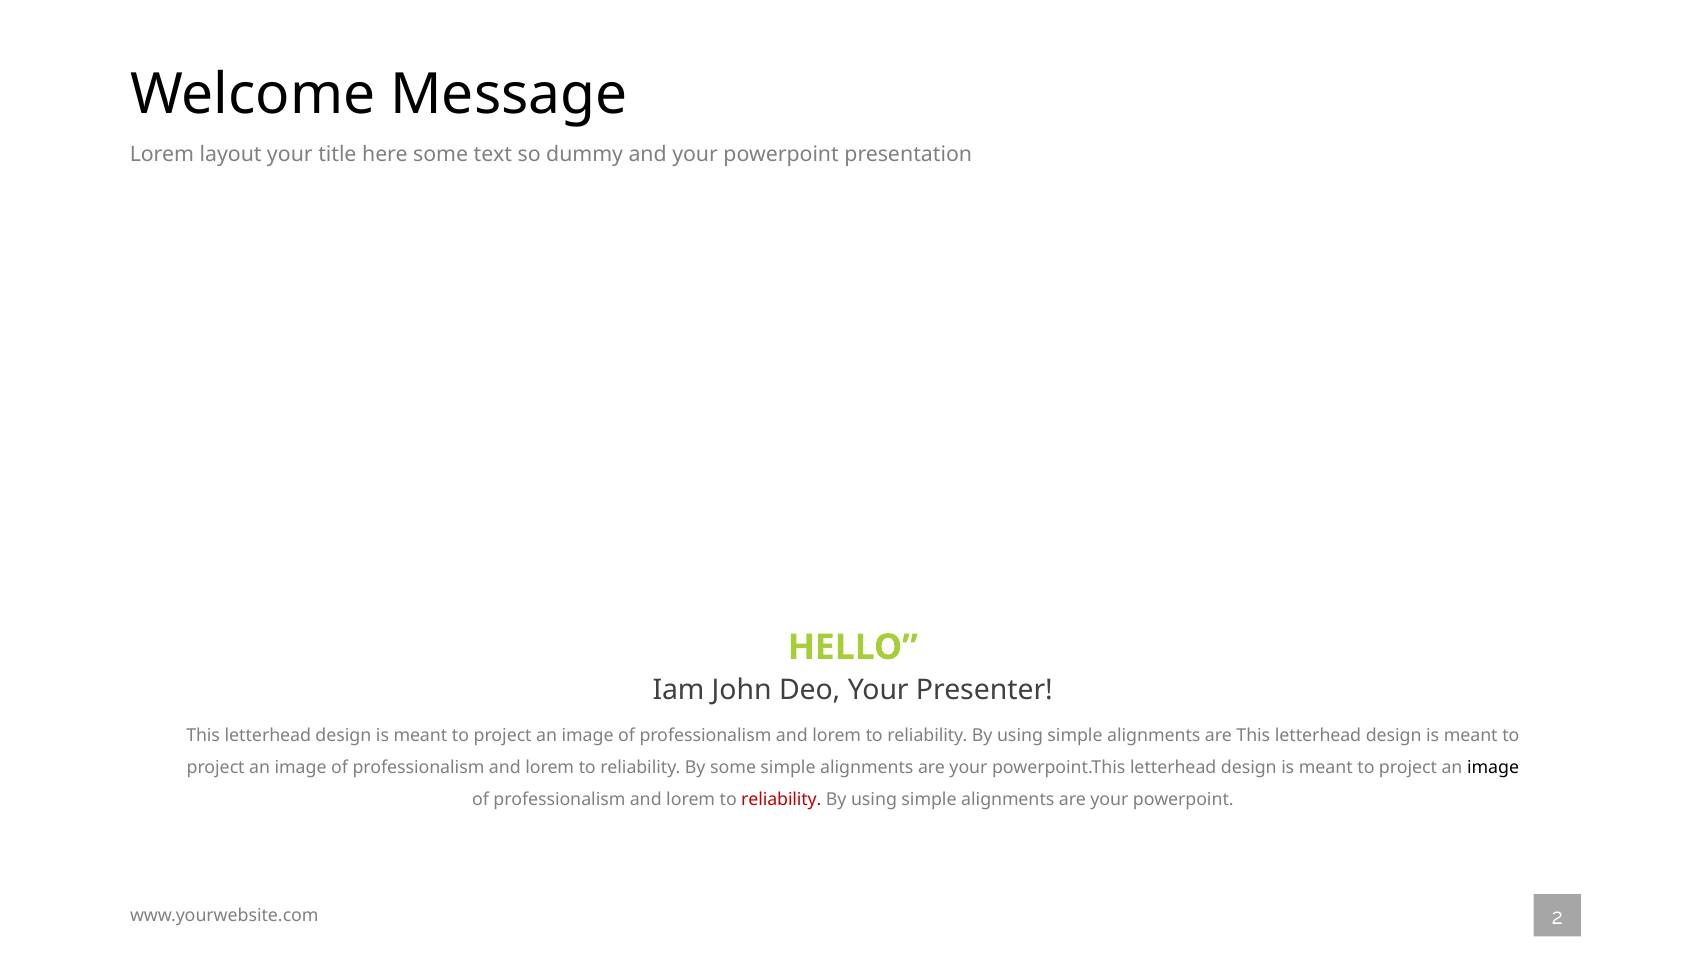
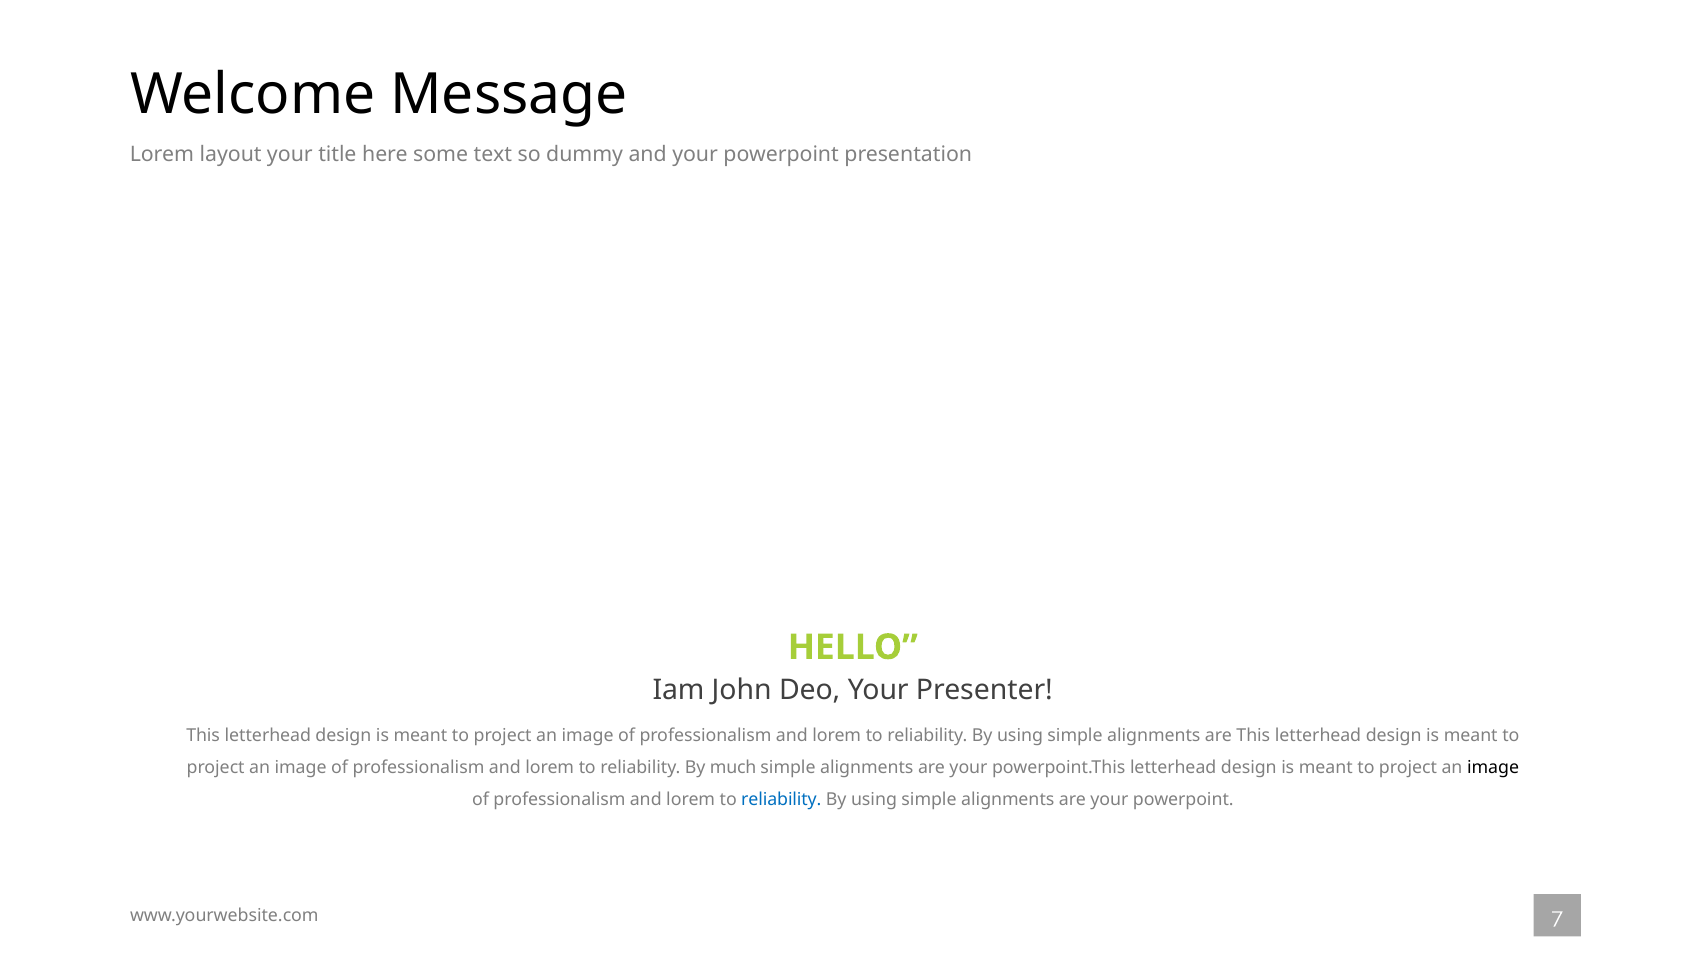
By some: some -> much (733, 767)
reliability colour: red -> blue (781, 799)
2: 2 -> 7 (1557, 916)
